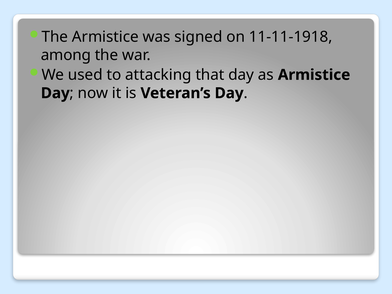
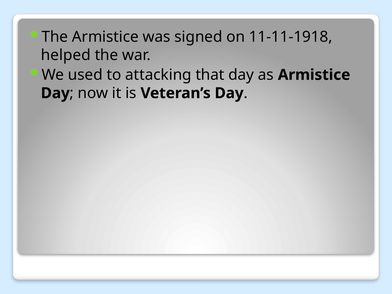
among: among -> helped (66, 55)
